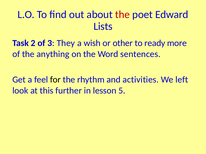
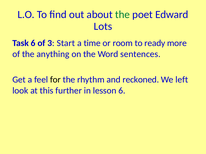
the colour: red -> green (122, 15)
Lists: Lists -> Lots (103, 26)
Task 2: 2 -> 6 (33, 43)
They: They -> Start (66, 43)
wish: wish -> time (92, 43)
other: other -> room (123, 43)
activities: activities -> reckoned (141, 80)
lesson 5: 5 -> 6 (122, 91)
